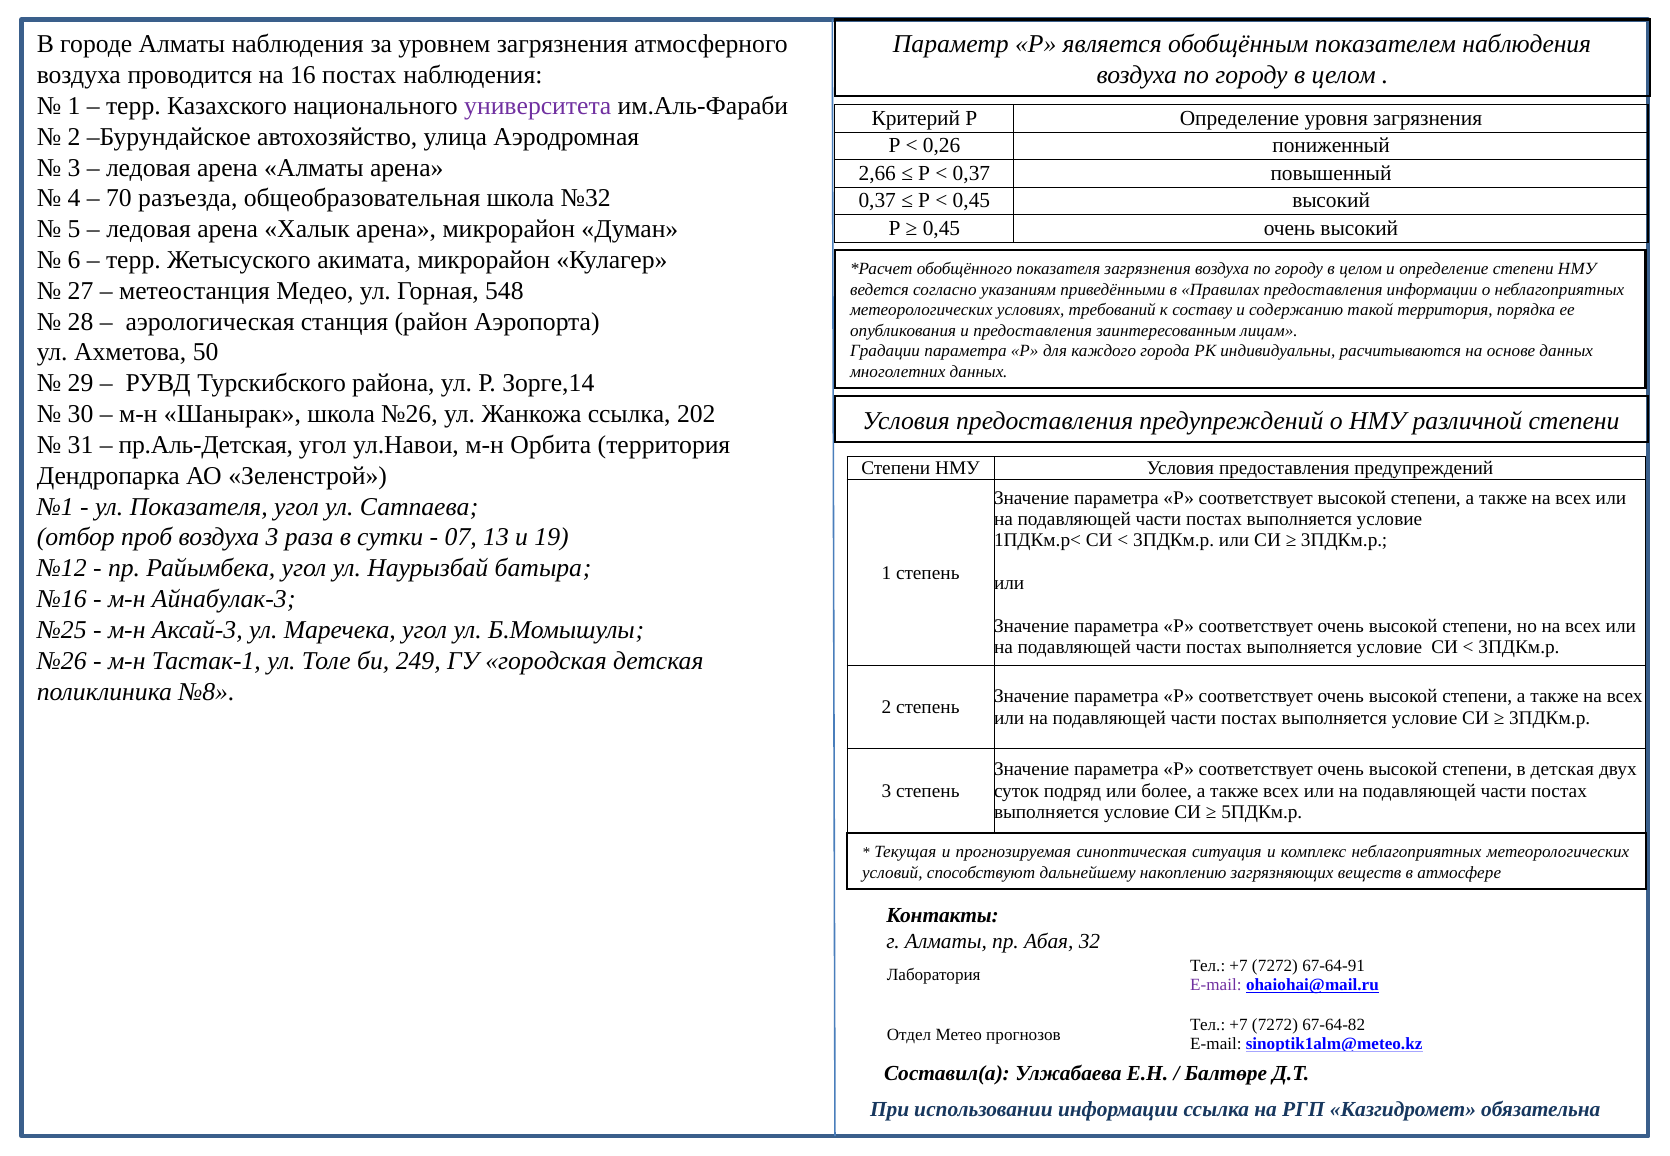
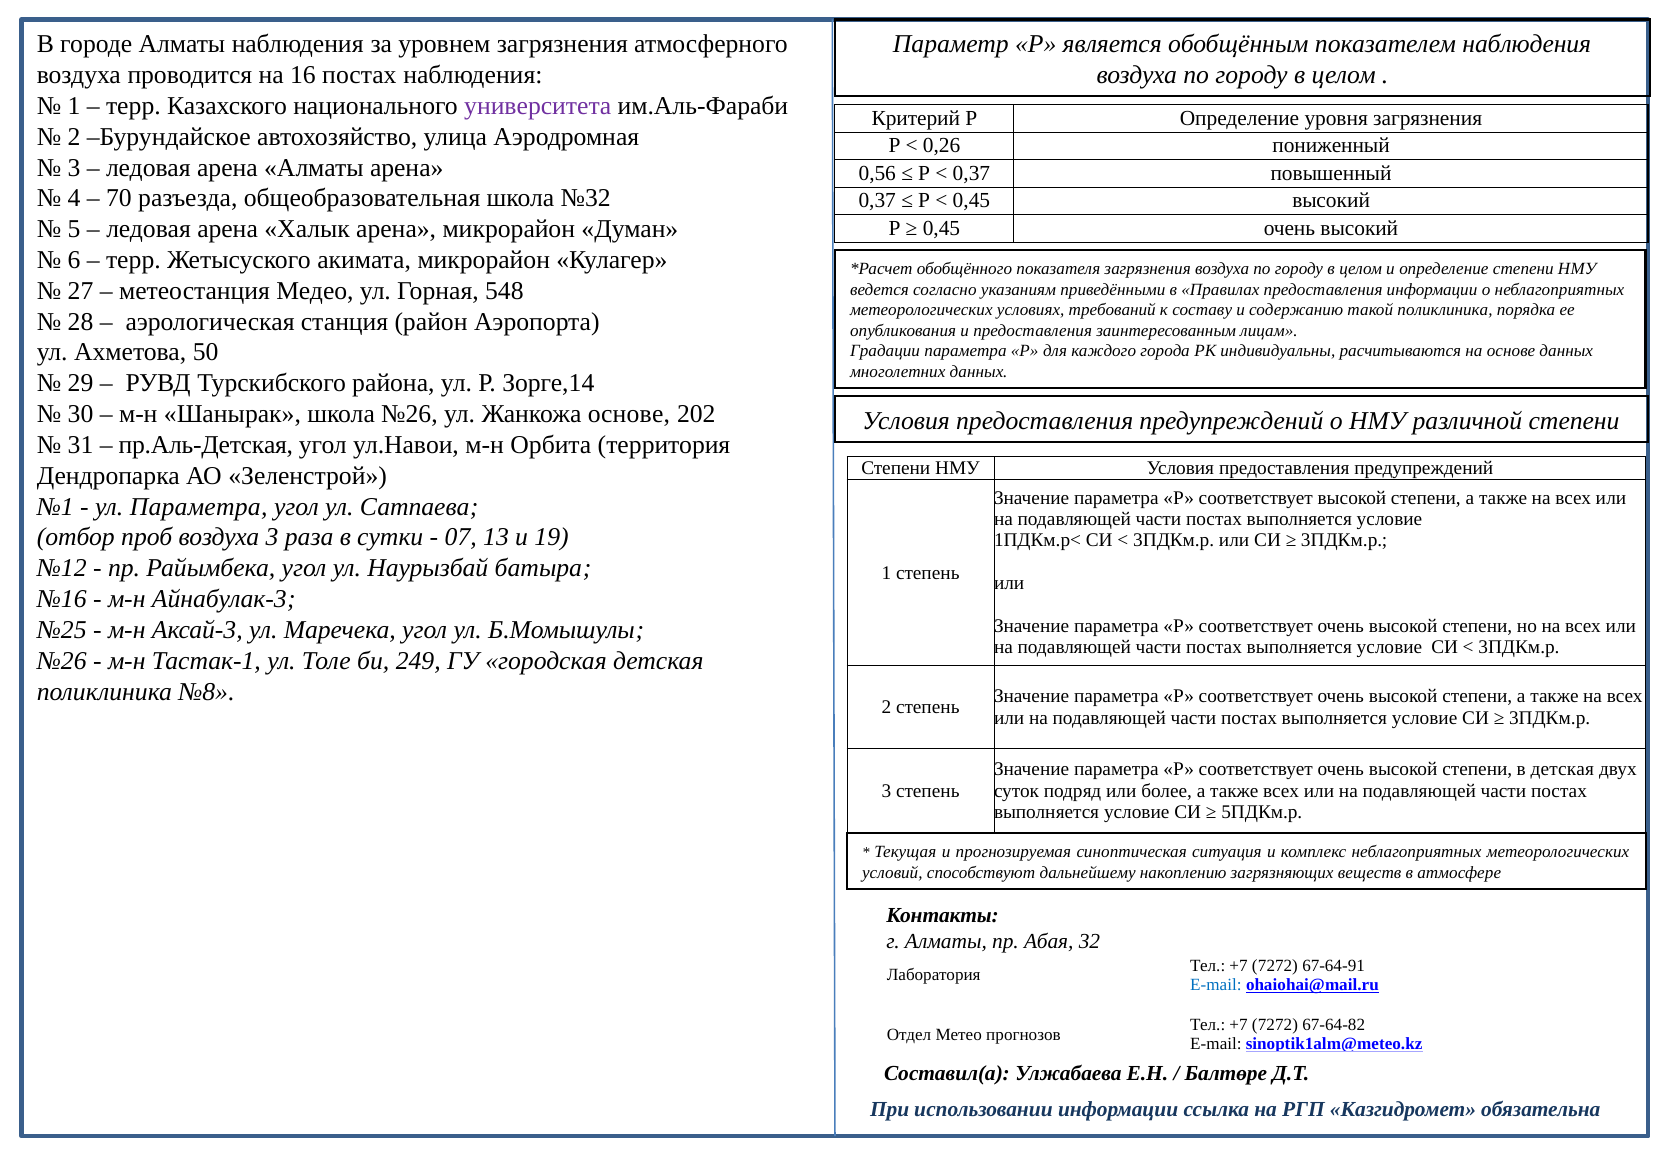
2,66: 2,66 -> 0,56 (877, 173)
такой территория: территория -> поликлиника (1445, 310)
Жанкожа ссылка: ссылка -> основе (629, 414)
ул Показателя: Показателя -> Параметра (199, 507)
E-mail colour: purple -> blue (1216, 985)
